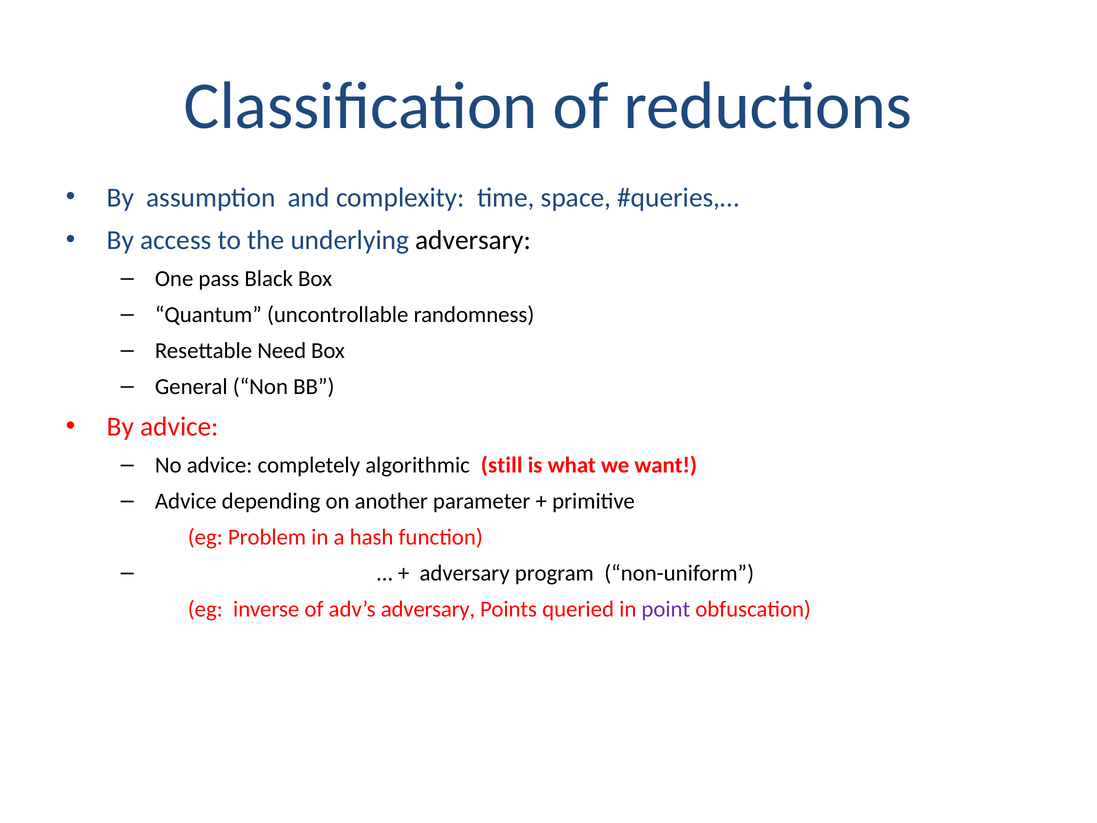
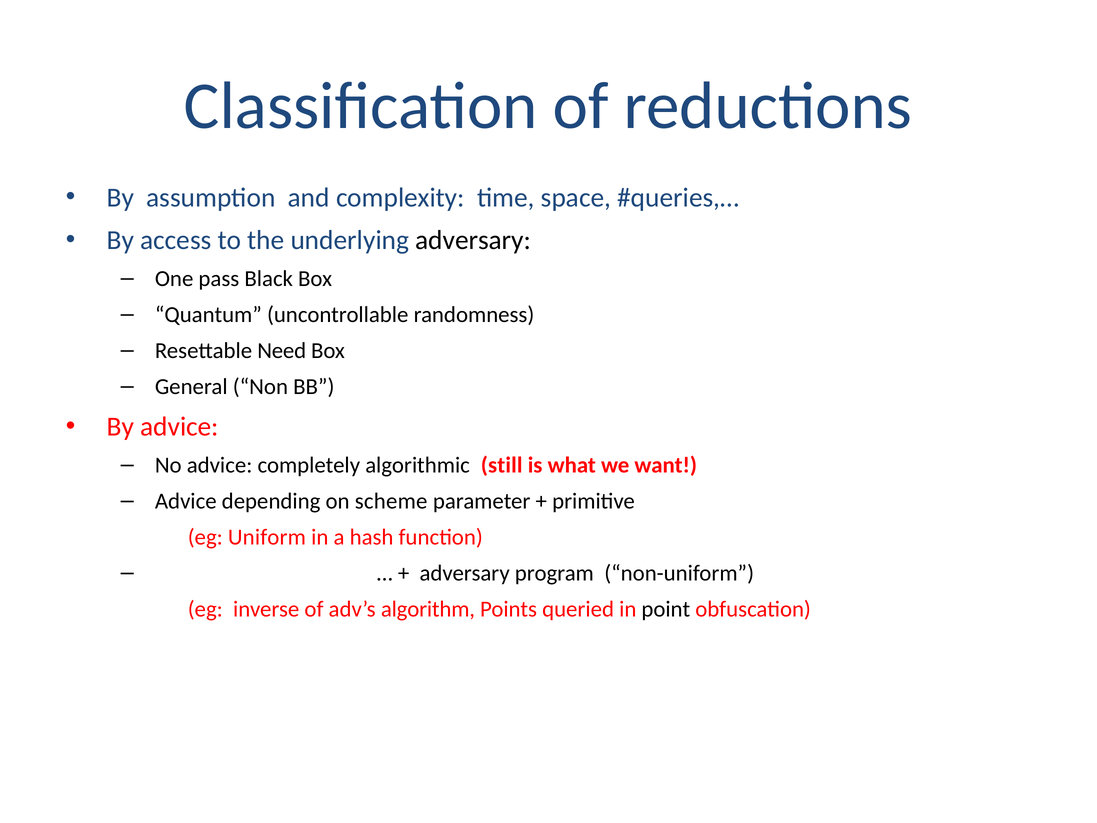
another: another -> scheme (391, 501)
Problem: Problem -> Uniform (267, 537)
adv’s adversary: adversary -> algorithm (428, 609)
point colour: purple -> black (666, 609)
